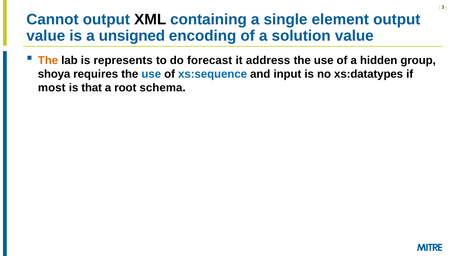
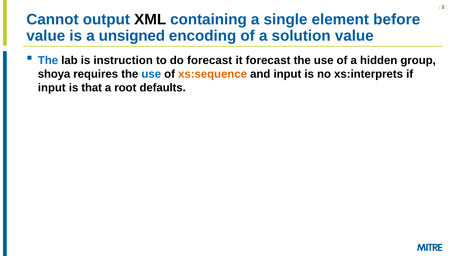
element output: output -> before (397, 19)
The colour: orange -> blue (48, 61)
represents: represents -> instruction (123, 61)
it address: address -> forecast (268, 61)
xs:sequence colour: blue -> orange (213, 74)
xs:datatypes: xs:datatypes -> xs:interprets (369, 74)
most: most -> input (52, 88)
schema: schema -> defaults (163, 88)
